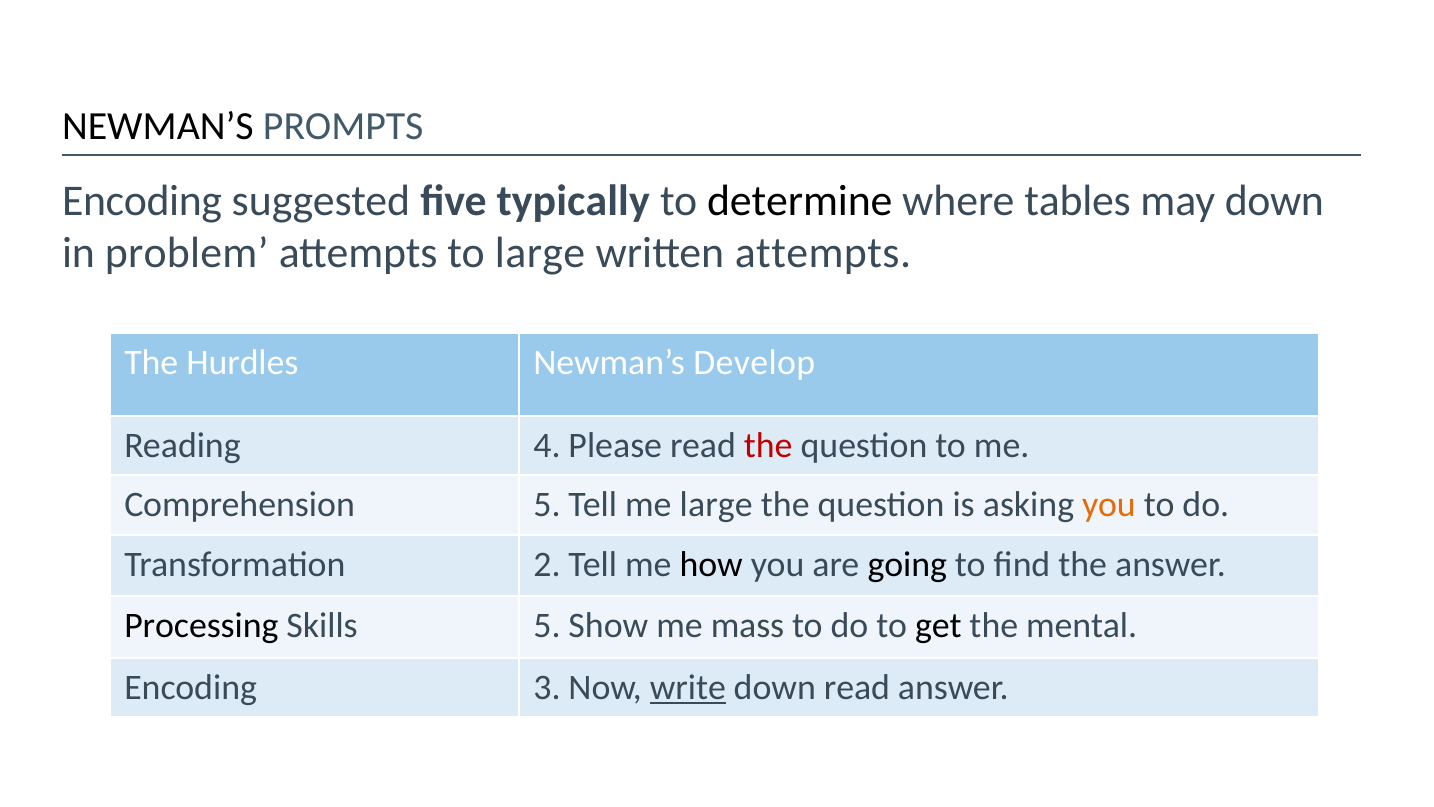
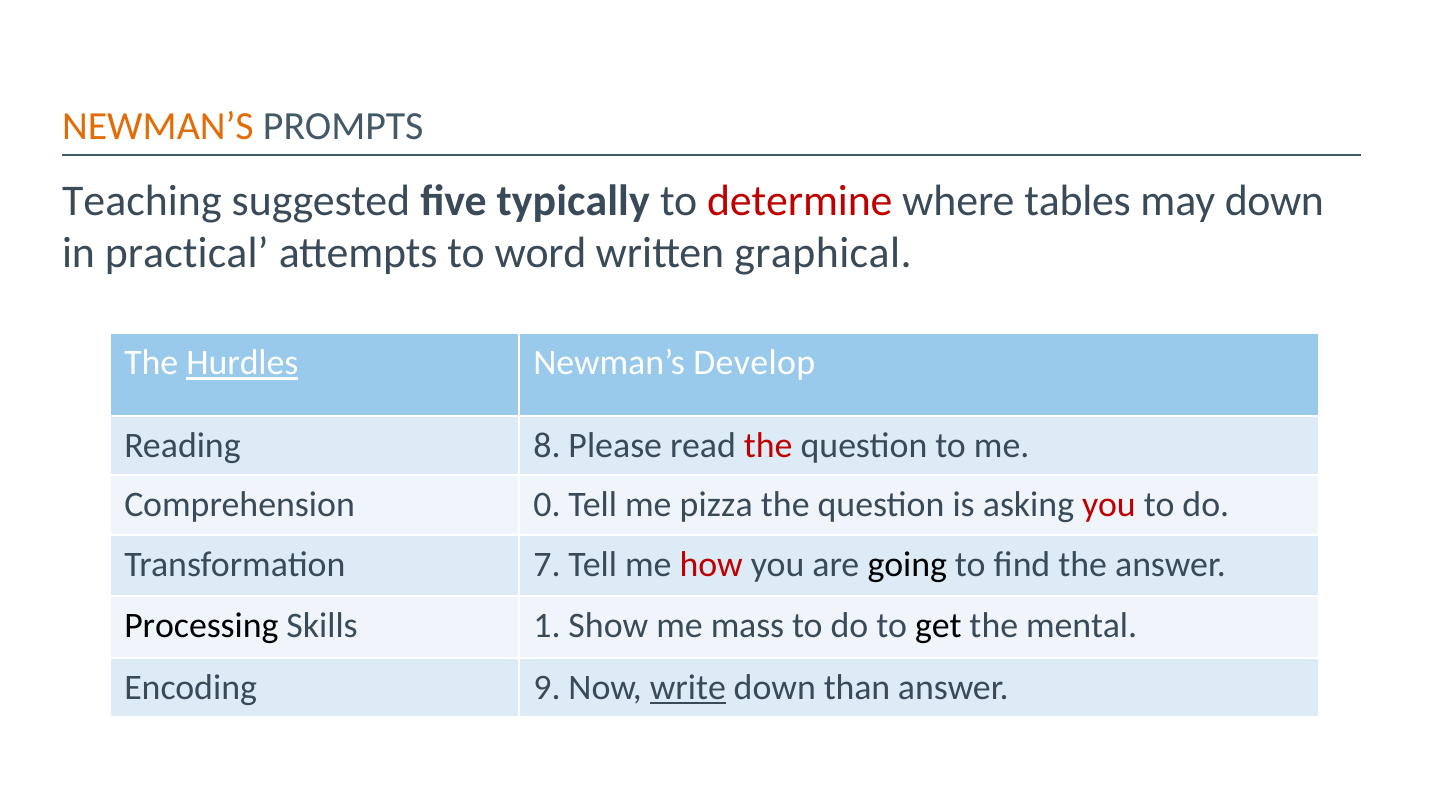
NEWMAN’S colour: black -> orange (158, 127)
Encoding: Encoding -> Teaching (142, 201)
determine colour: black -> red (800, 201)
problem: problem -> practical (187, 253)
to large: large -> word (540, 253)
written attempts: attempts -> graphical (823, 253)
Hurdles underline: none -> present (242, 363)
4: 4 -> 8 (547, 445)
Comprehension 5: 5 -> 0 (547, 505)
me large: large -> pizza (716, 505)
you colour: orange -> red (1109, 505)
2: 2 -> 7 (547, 564)
how colour: black -> red (711, 564)
Skills 5: 5 -> 1 (547, 626)
3: 3 -> 9 (547, 687)
down read: read -> than (857, 687)
